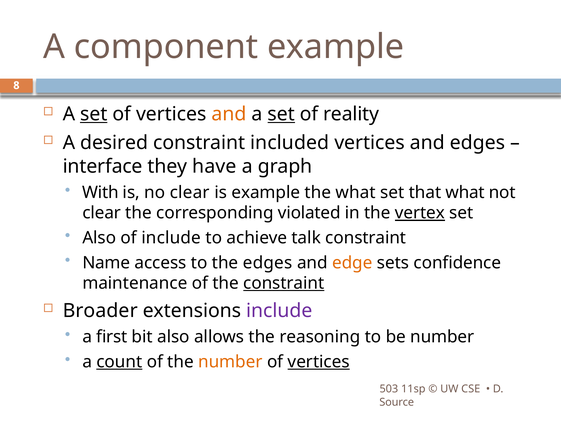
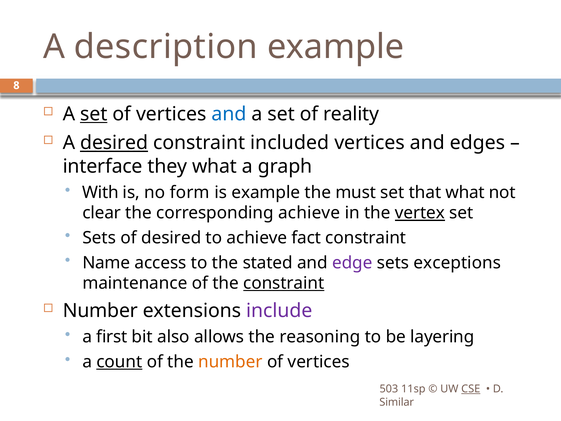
component: component -> description (166, 47)
and colour: orange -> blue (229, 114)
set underline: present -> none (281, 114)
desired underline: none -> present (114, 143)
they have: have -> what (215, 166)
no clear: clear -> form (190, 192)
the what: what -> must (356, 192)
corresponding violated: violated -> achieve (309, 213)
Also: Also -> Sets (99, 238)
of include: include -> desired (171, 238)
talk: talk -> fact (306, 238)
the edges: edges -> stated (268, 263)
edge colour: orange -> purple (352, 263)
confidence: confidence -> exceptions (457, 263)
Broader: Broader -> Number (100, 311)
be number: number -> layering (442, 337)
vertices underline: present -> none (319, 362)
CSE underline: none -> present (471, 389)
Source: Source -> Similar (397, 402)
